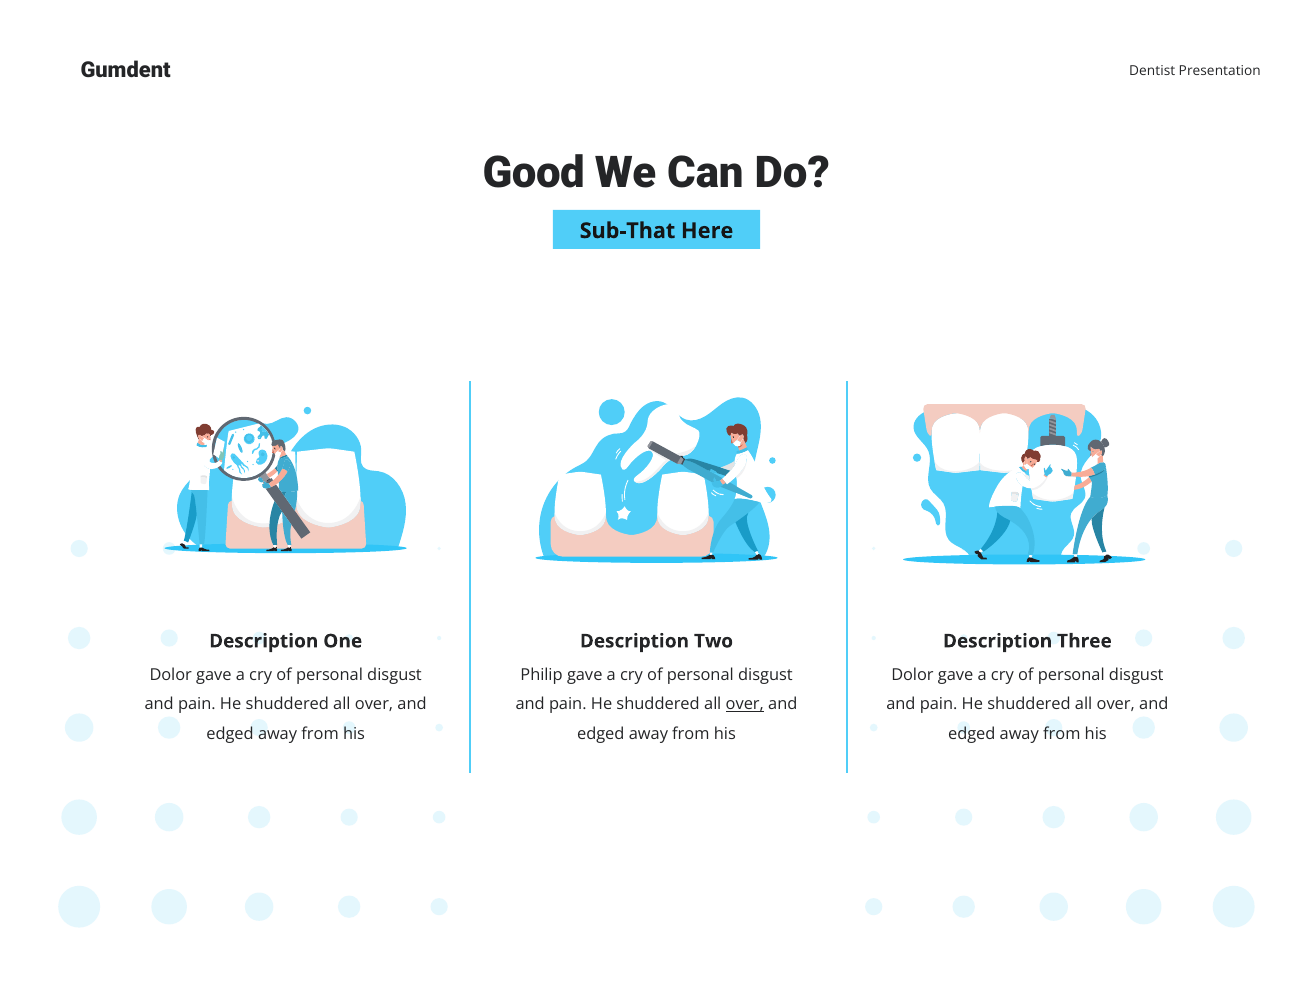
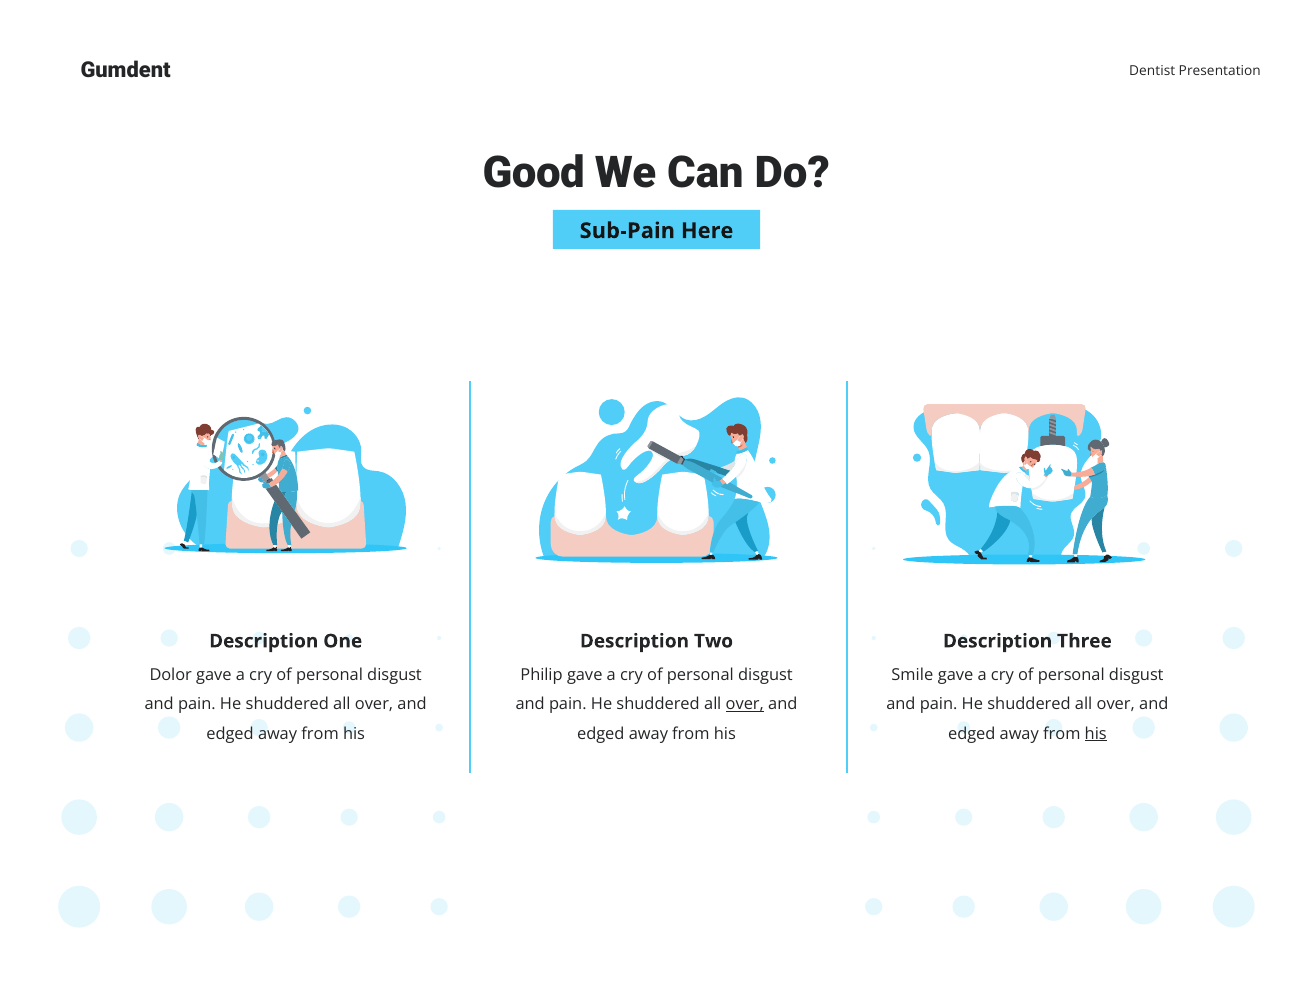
Sub-That: Sub-That -> Sub-Pain (627, 231)
Dolor: Dolor -> Smile (912, 675)
his underline: none -> present (1096, 734)
